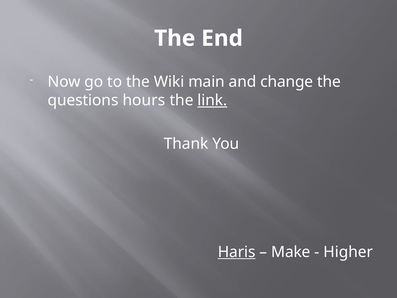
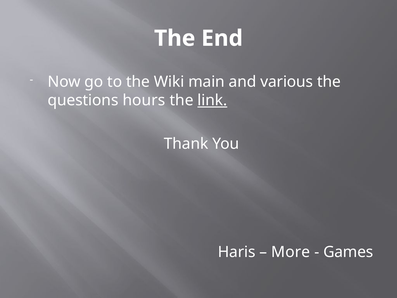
change: change -> various (287, 82)
Haris underline: present -> none (237, 252)
Make: Make -> More (291, 252)
Higher: Higher -> Games (348, 252)
